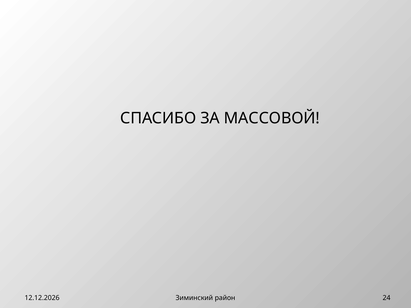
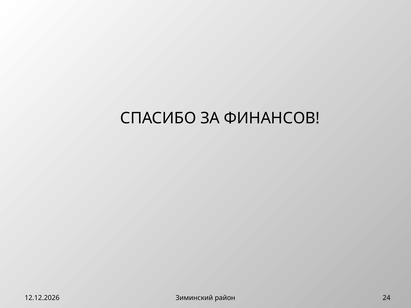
МАССОВОЙ: МАССОВОЙ -> ФИНАНСОВ (272, 118)
